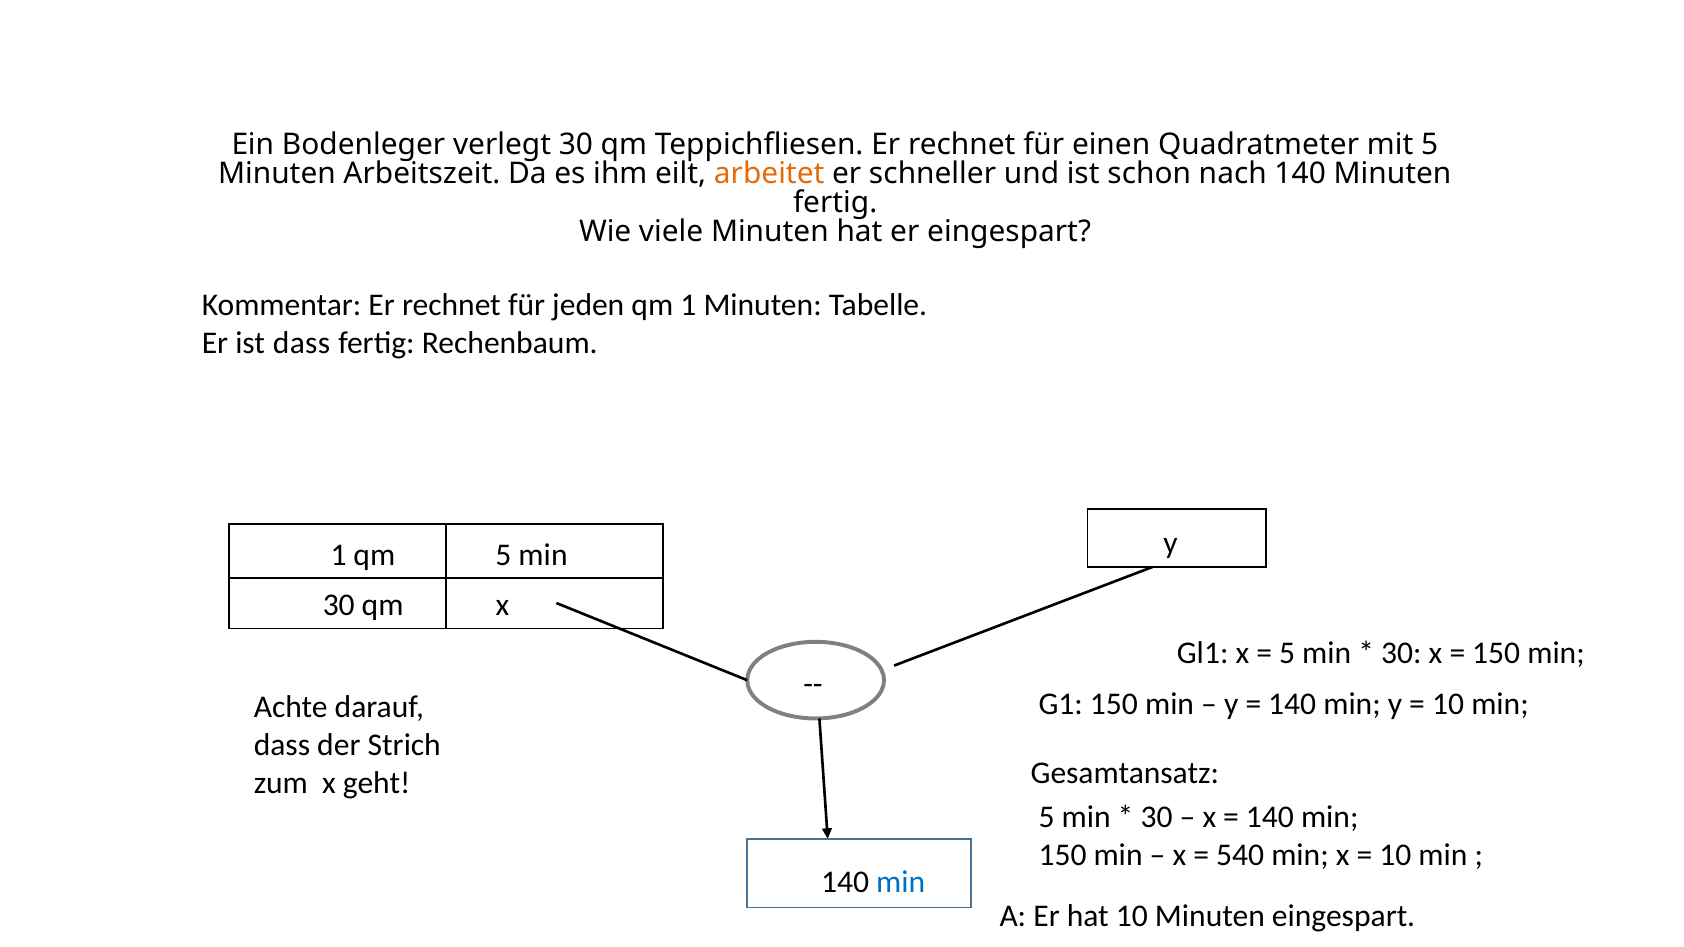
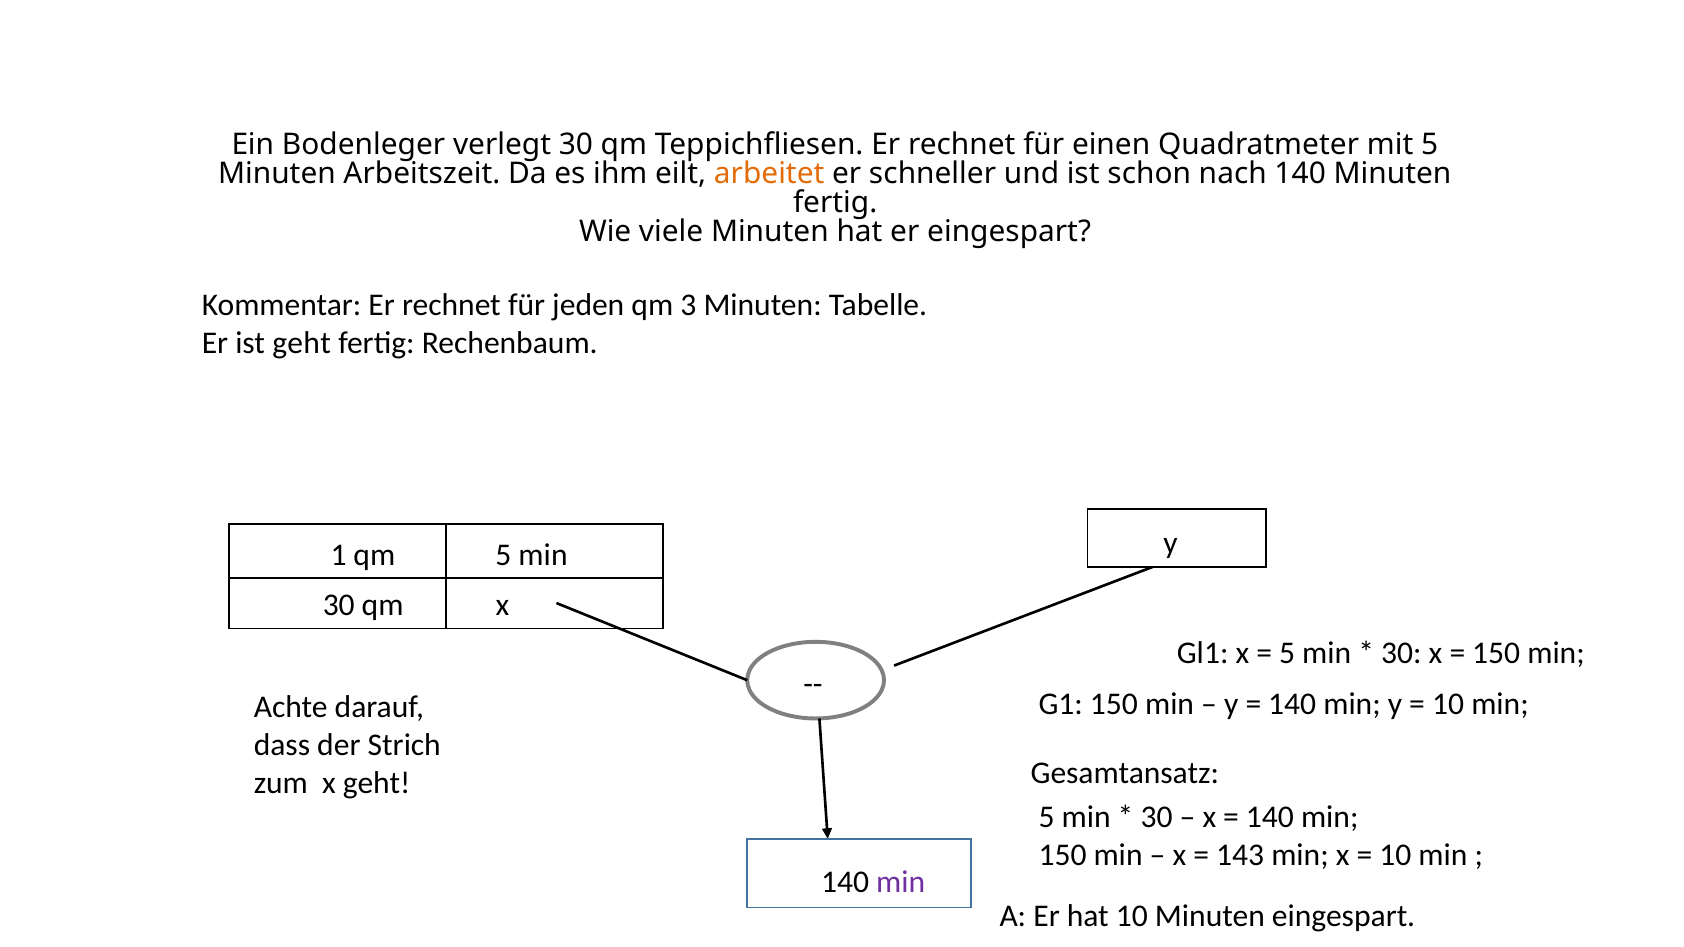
qm 1: 1 -> 3 (688, 305)
ist dass: dass -> geht (302, 343)
540: 540 -> 143 (1240, 856)
min colour: blue -> purple (901, 882)
